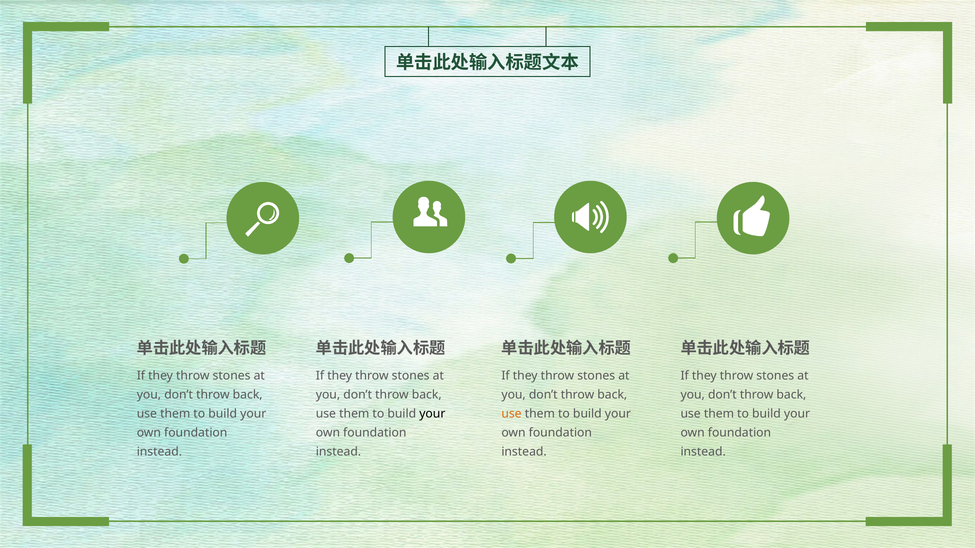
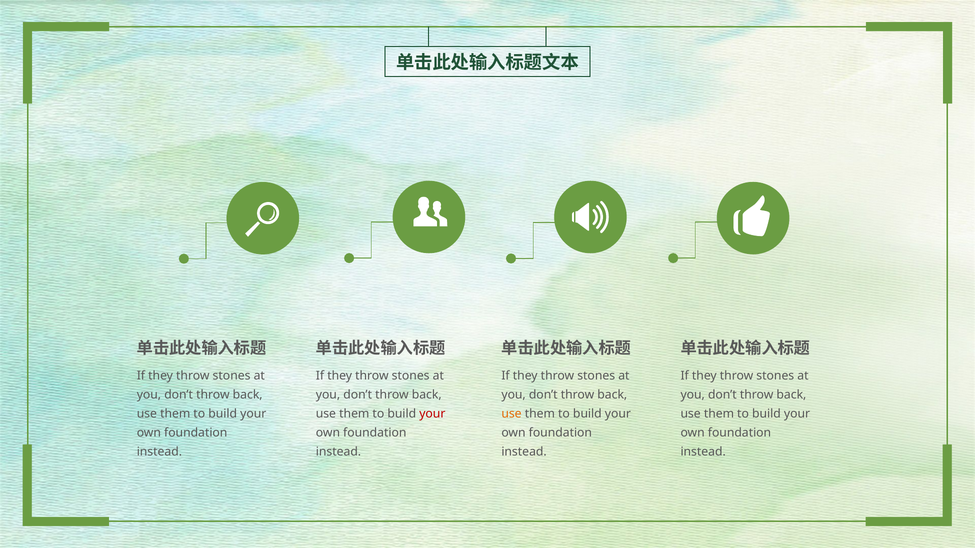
your colour: black -> red (432, 414)
